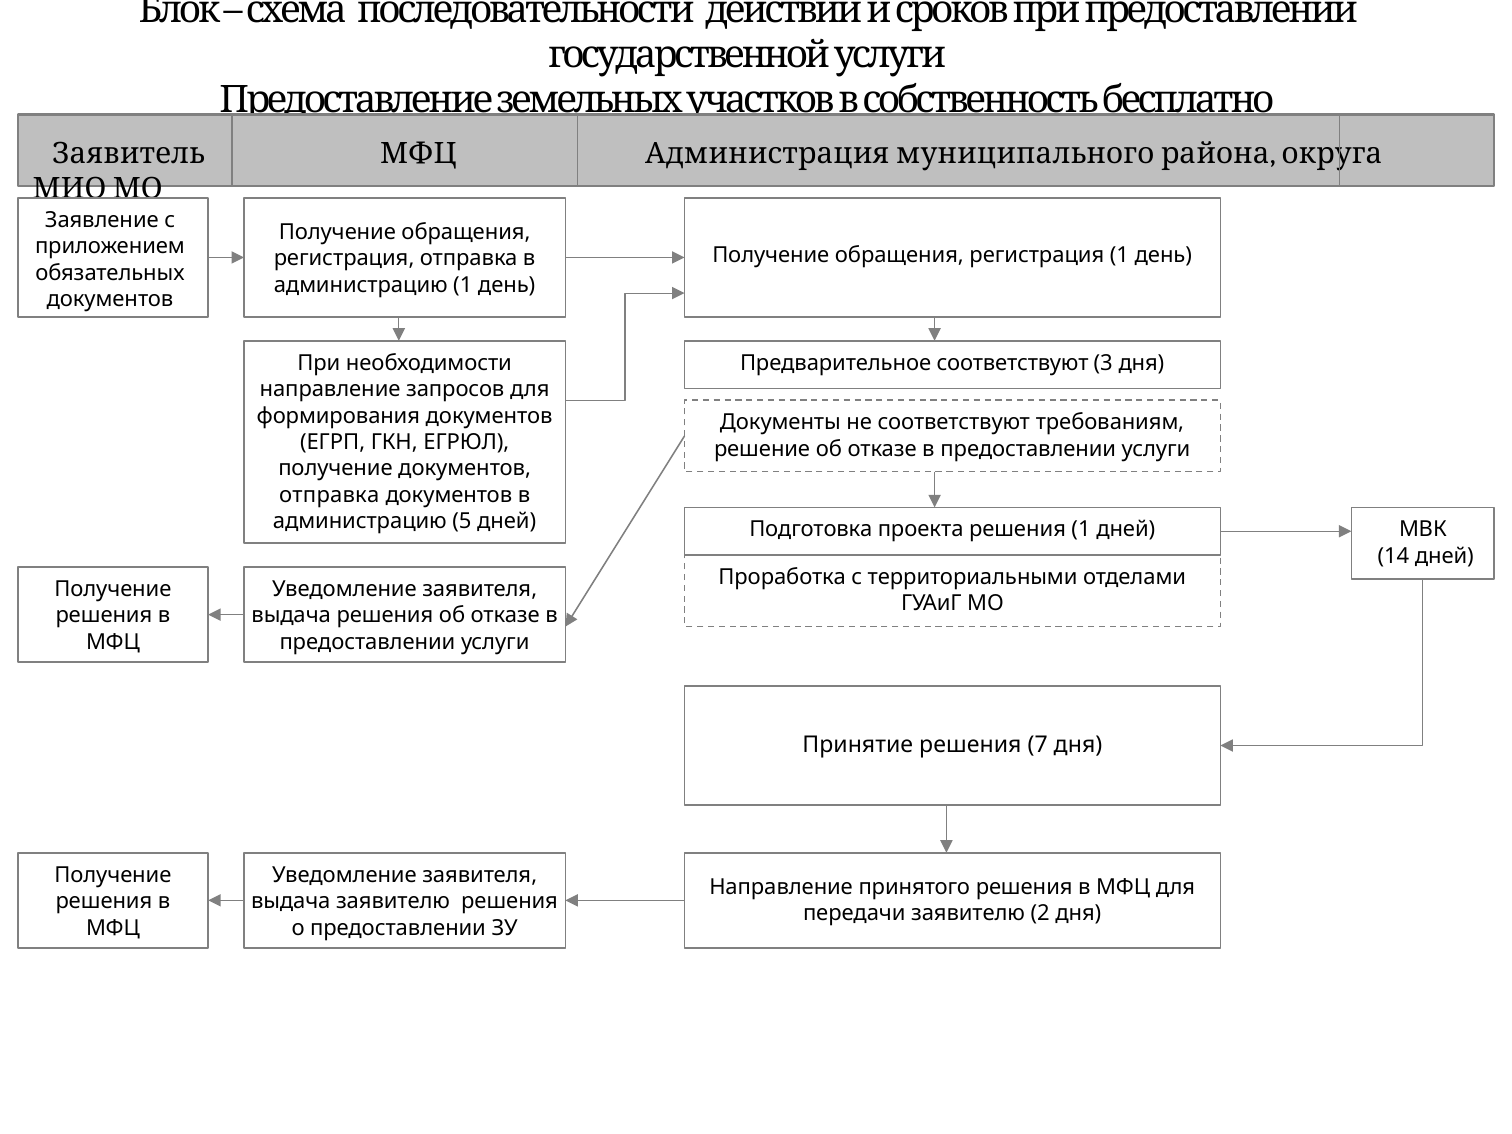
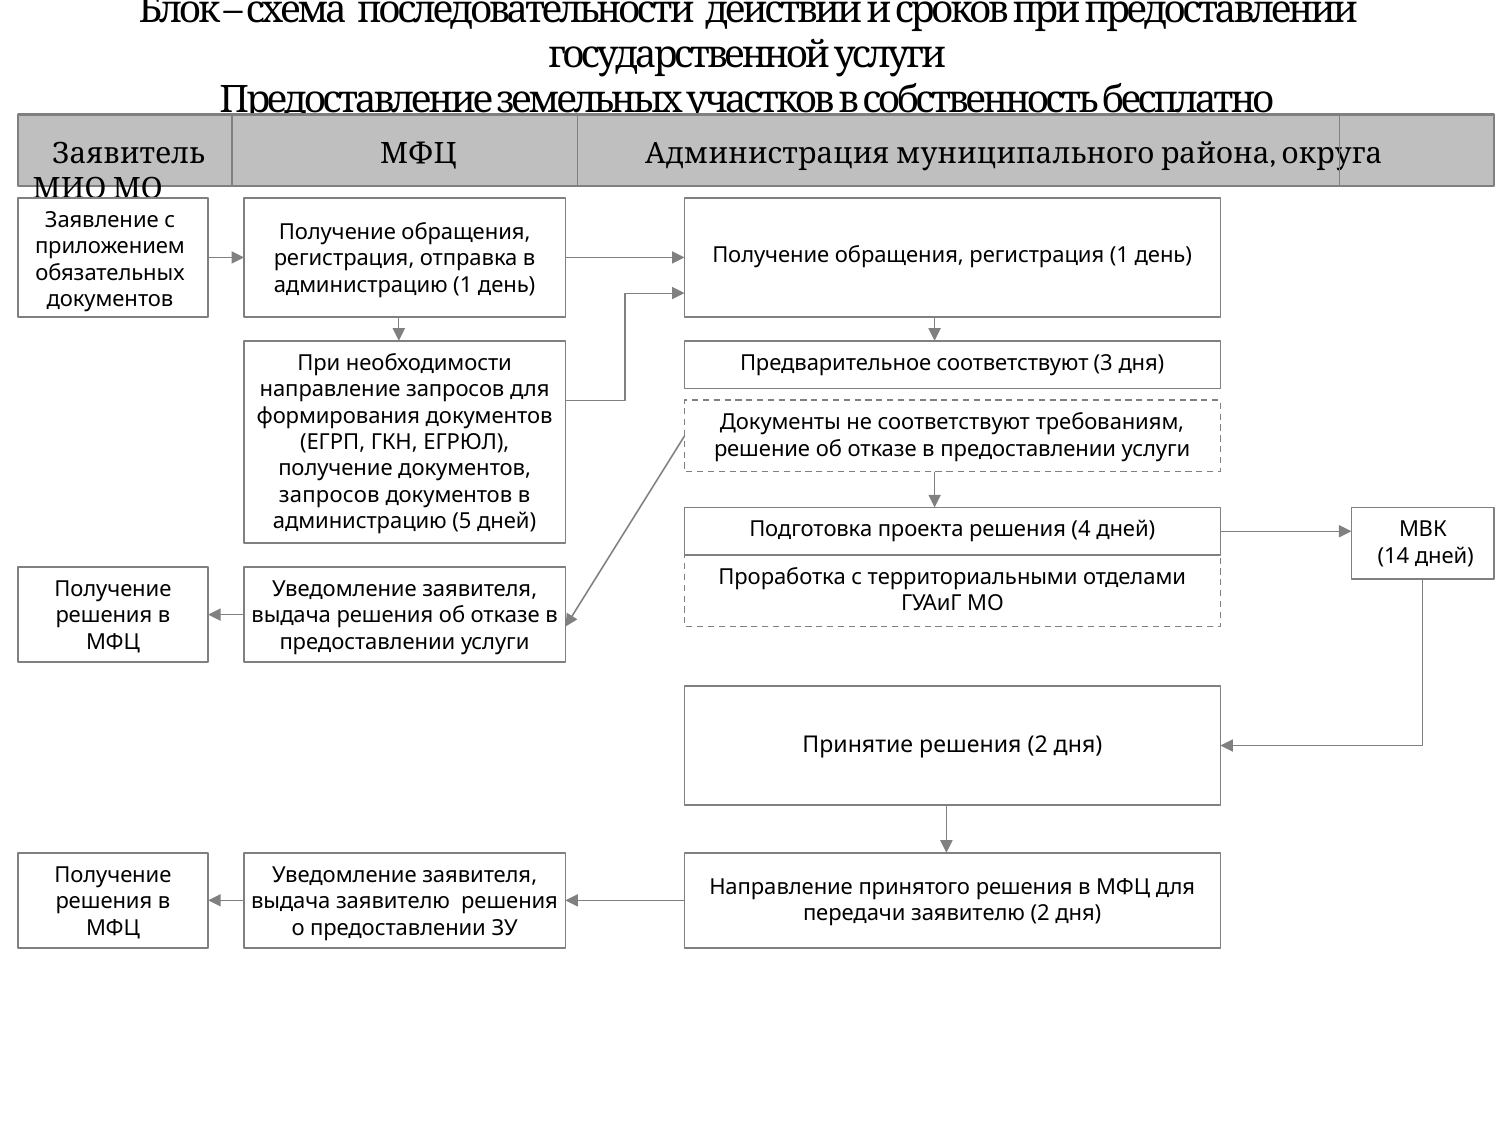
отправка: отправка -> запросов (329, 495)
решения 1: 1 -> 4 (1081, 530)
решения 7: 7 -> 2 (1038, 745)
